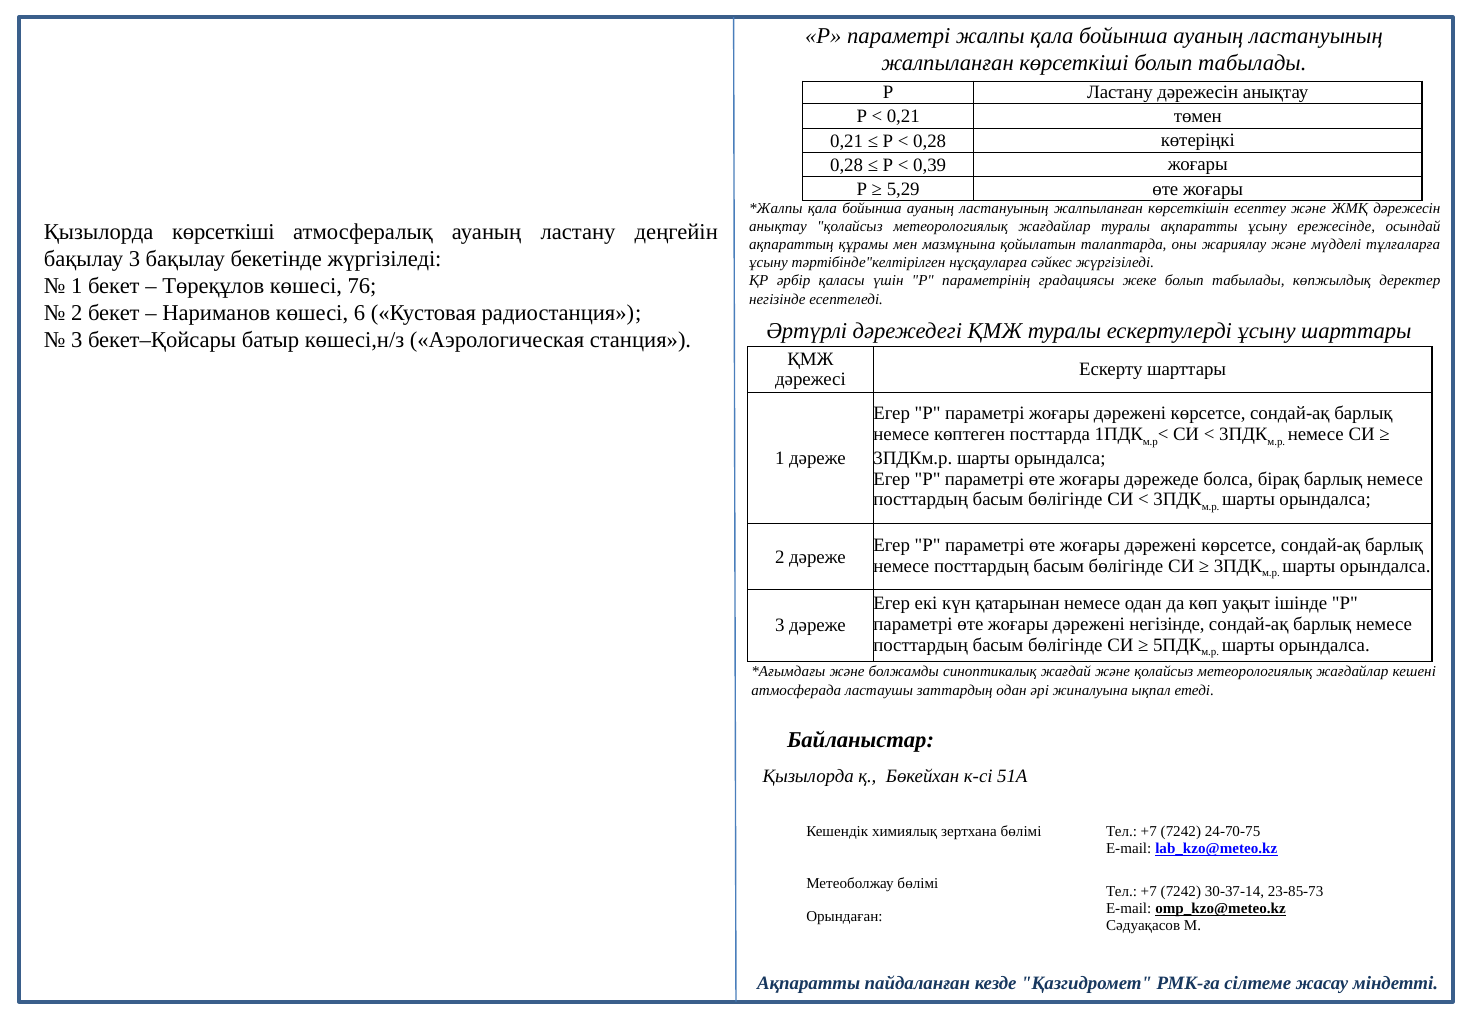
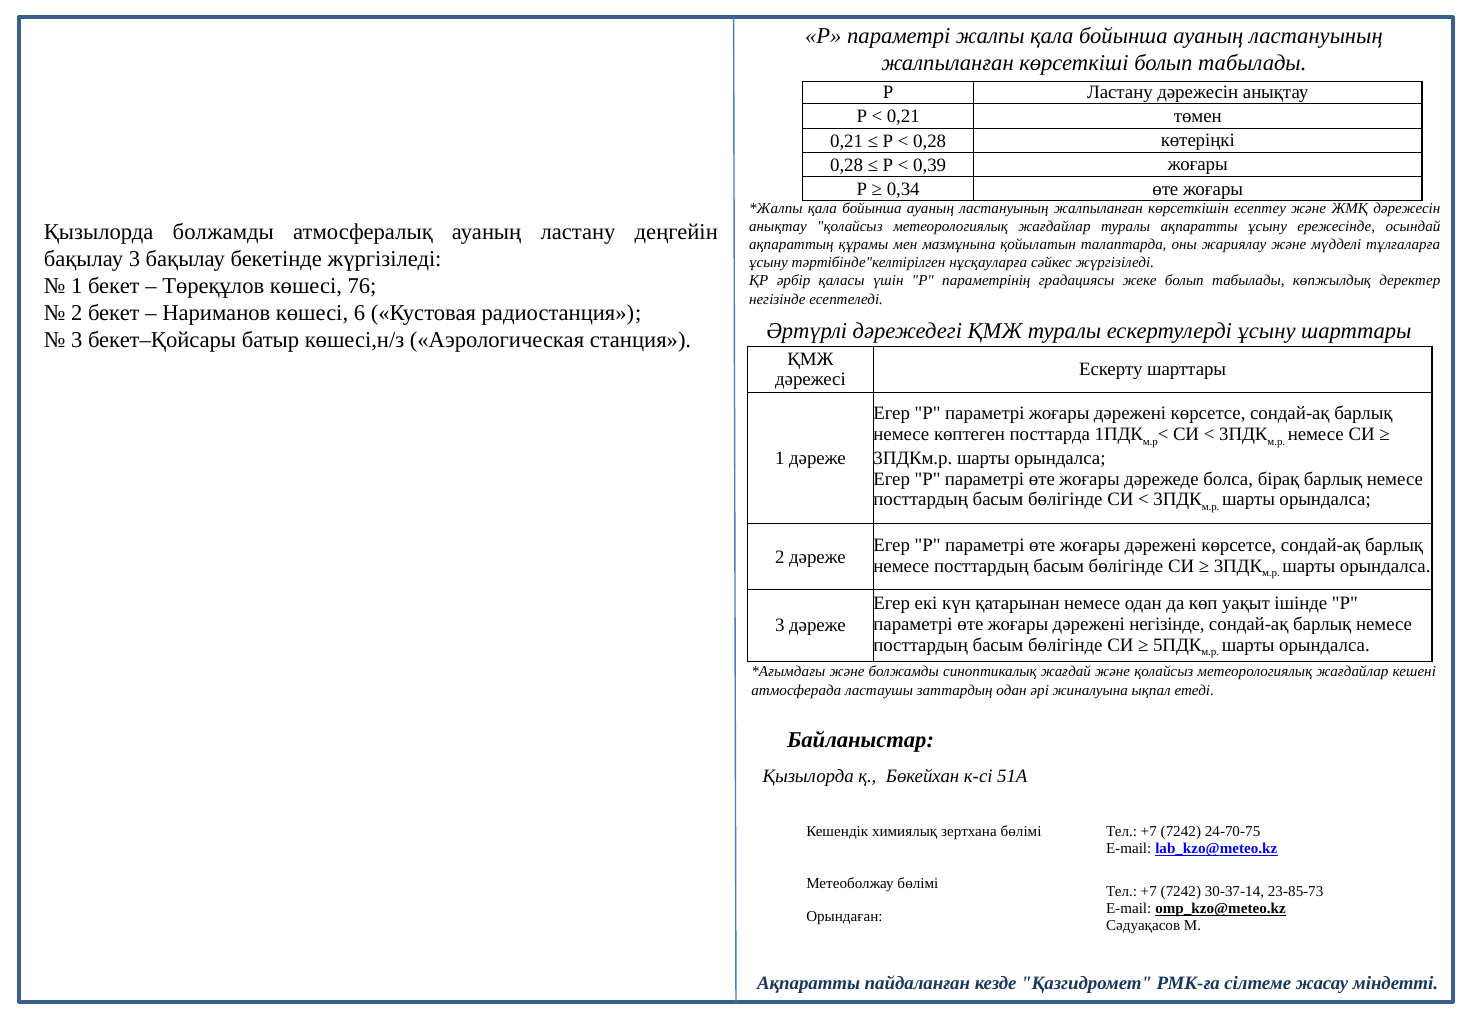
5,29: 5,29 -> 0,34 (903, 190)
Қызылорда көрсеткіші: көрсеткіші -> болжамды (223, 232)
